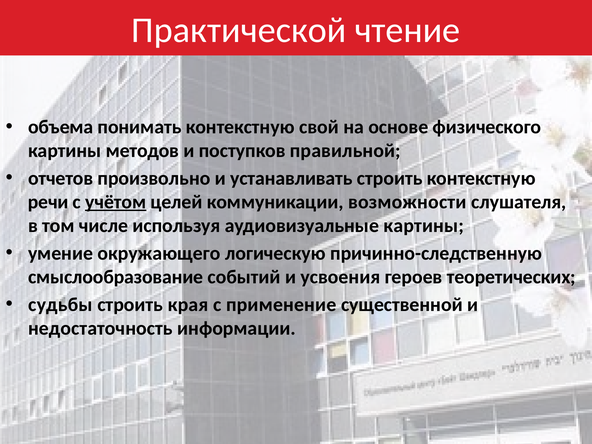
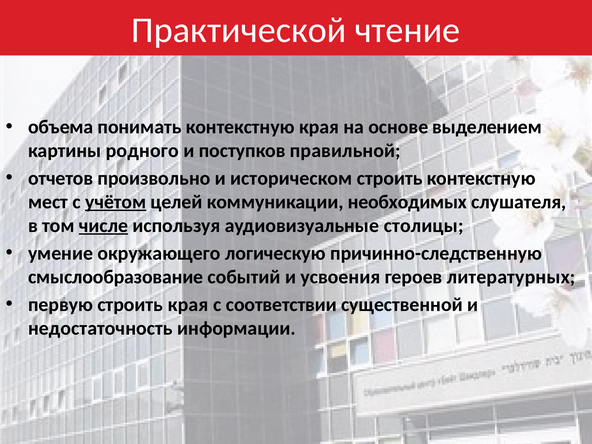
контекстную свой: свой -> края (319, 127)
физического: физического -> выделением (487, 127)
методов: методов -> родного (142, 151)
устанавливать: устанавливать -> историческом (291, 178)
речи: речи -> мест (48, 202)
возможности: возможности -> необходимых (407, 202)
числе underline: none -> present (103, 226)
аудиовизуальные картины: картины -> столицы (424, 226)
теоретических: теоретических -> литературных (511, 277)
судьбы: судьбы -> первую (61, 304)
применение: применение -> соответствии (281, 304)
